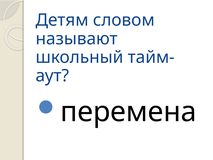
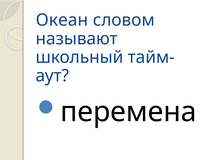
Детям: Детям -> Океан (62, 20)
